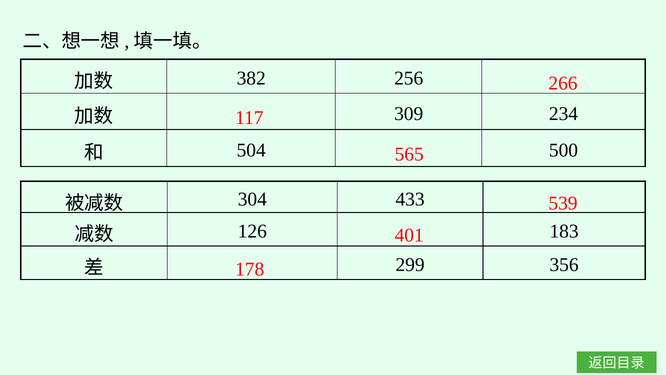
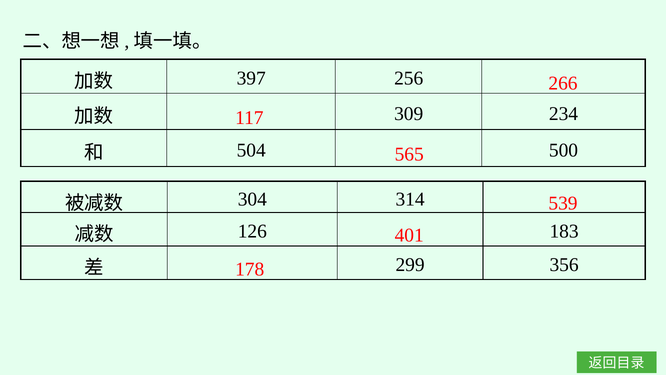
382: 382 -> 397 (251, 78)
433: 433 -> 314 (410, 199)
